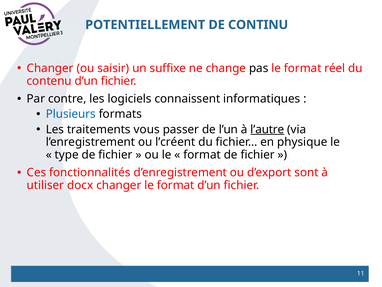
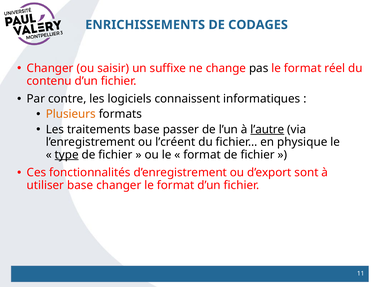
POTENTIELLEMENT: POTENTIELLEMENT -> ENRICHISSEMENTS (145, 25)
CONTINU: CONTINU -> CODAGES (258, 25)
Plusieurs colour: blue -> orange (71, 114)
traitements vous: vous -> base (147, 129)
type underline: none -> present (67, 154)
utiliser docx: docx -> base (80, 185)
